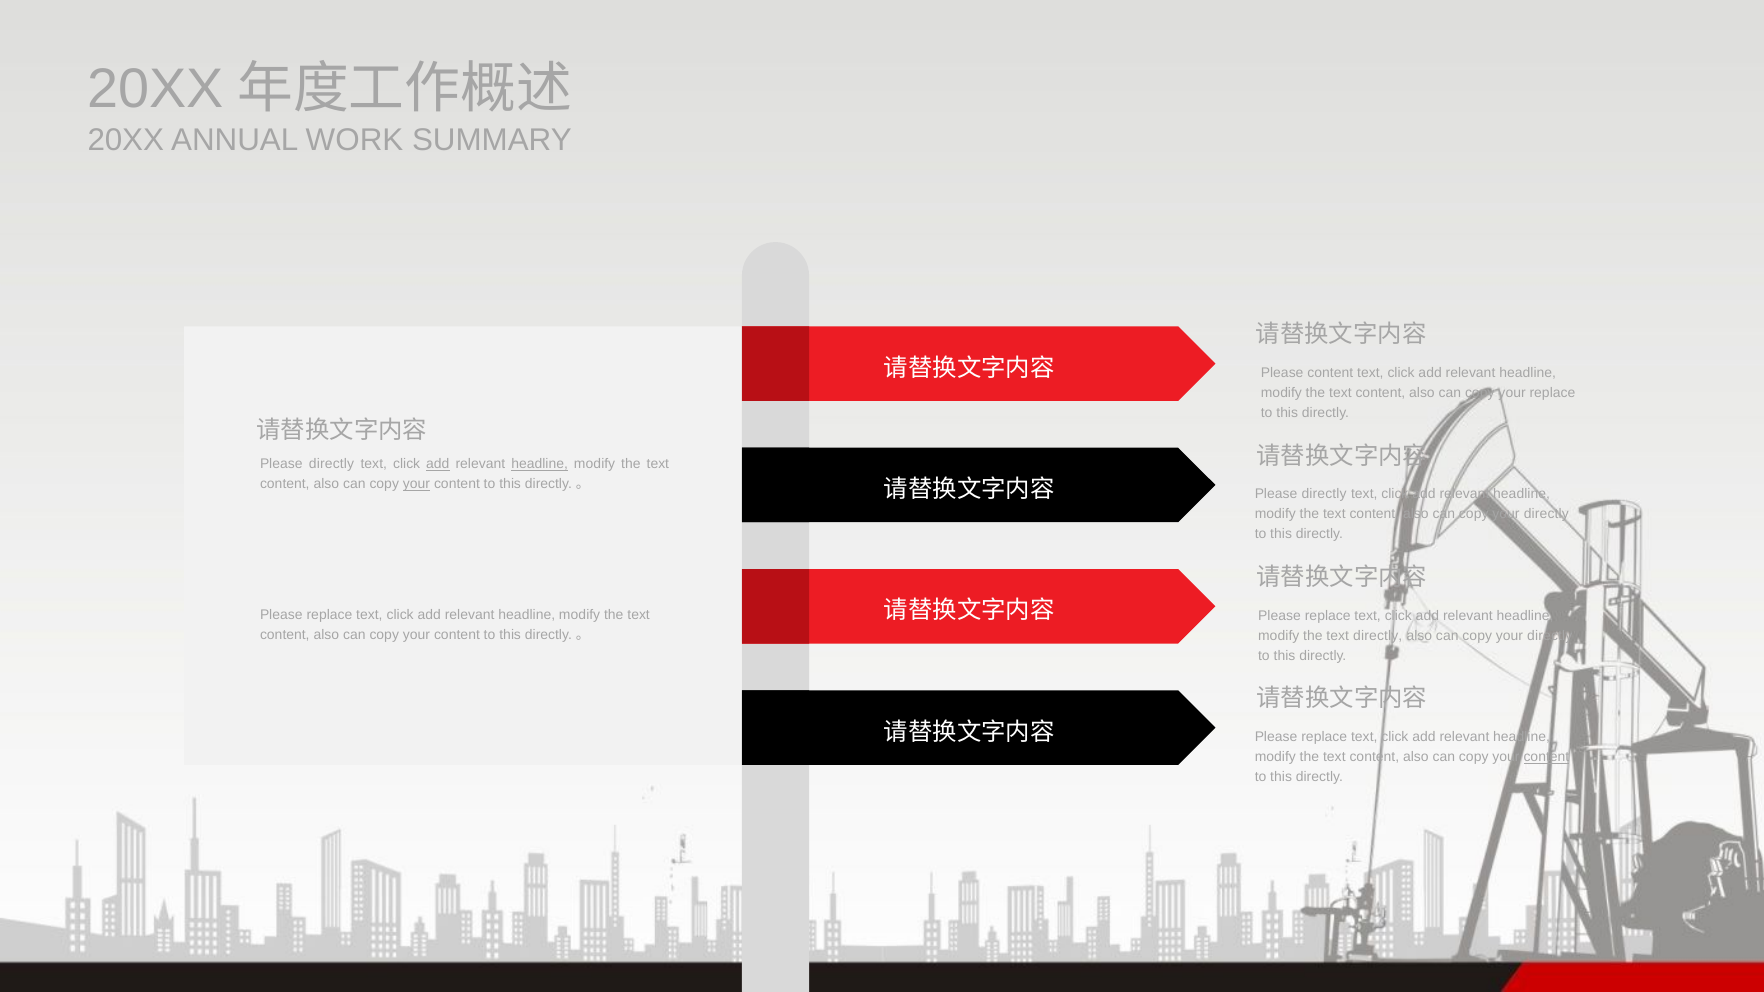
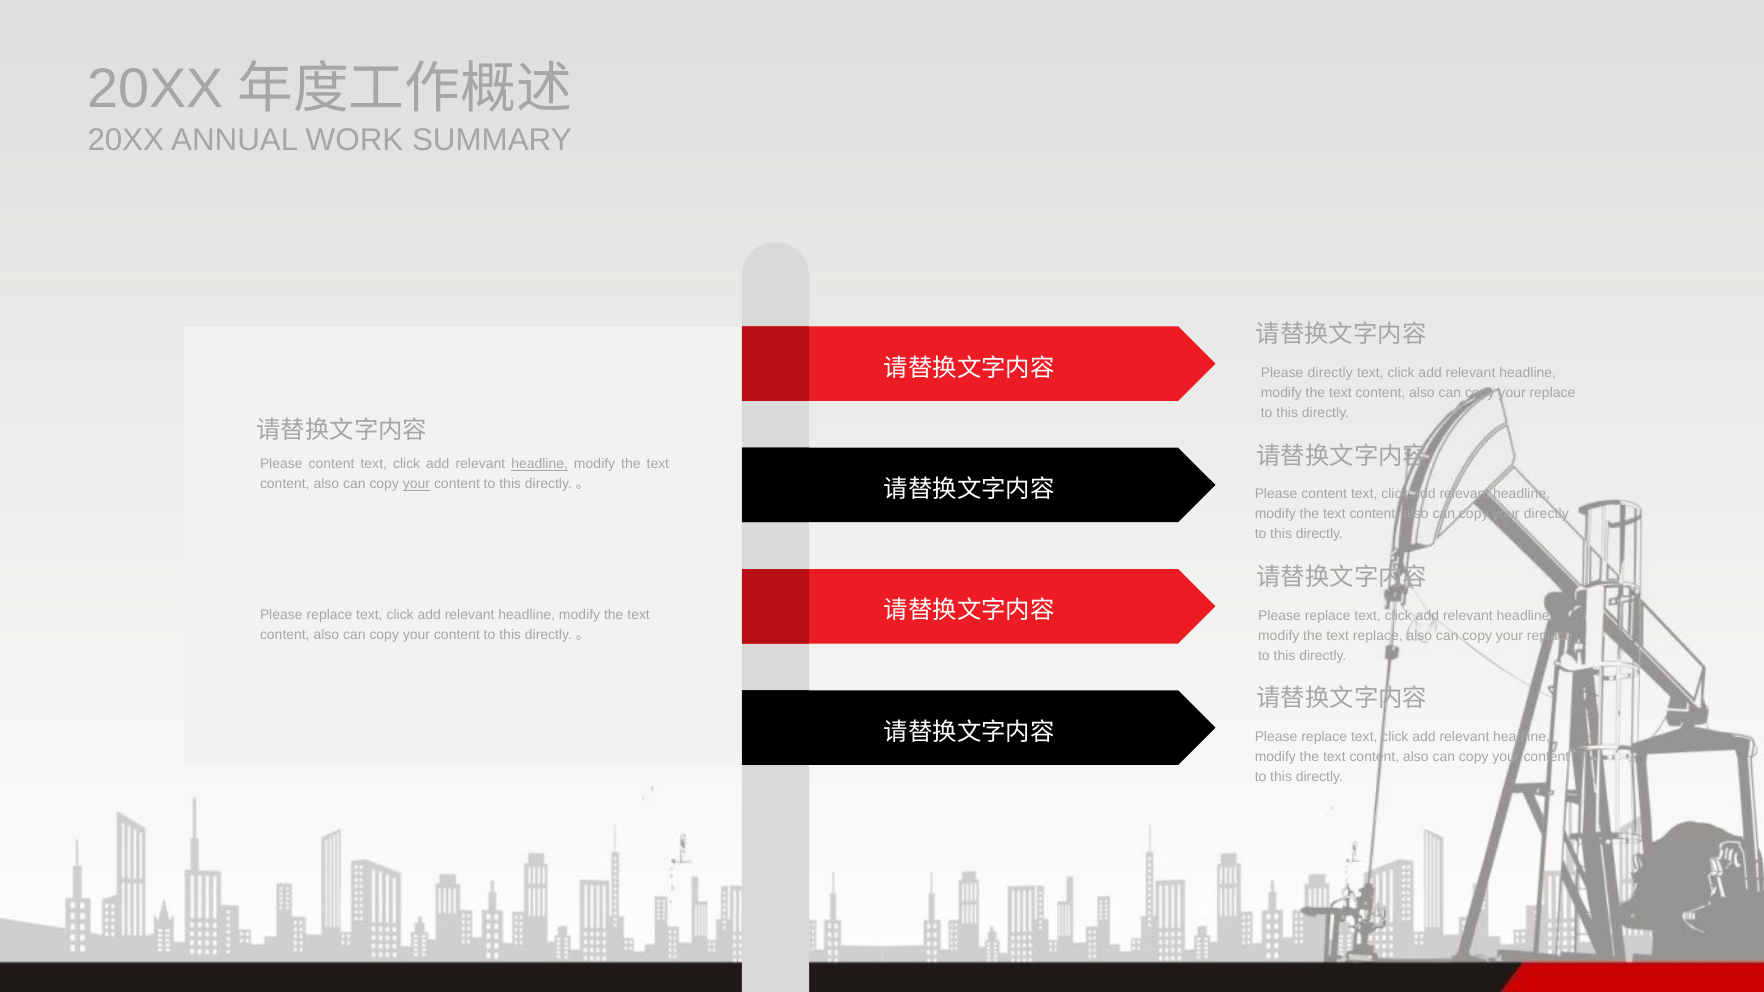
Please content: content -> directly (1330, 373)
directly: directly -> content (332, 464)
add underline: present -> none (438, 464)
directly: directly -> content (1324, 494)
text directly: directly -> replace (1378, 636)
directly: directly -> replace (1550, 636)
content underline: present -> none (1546, 757)
